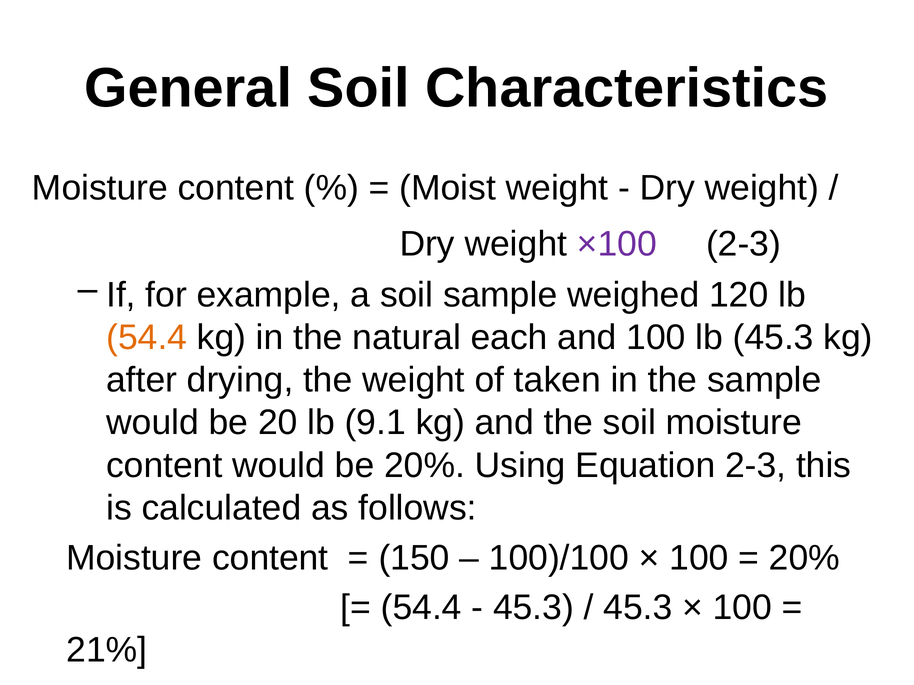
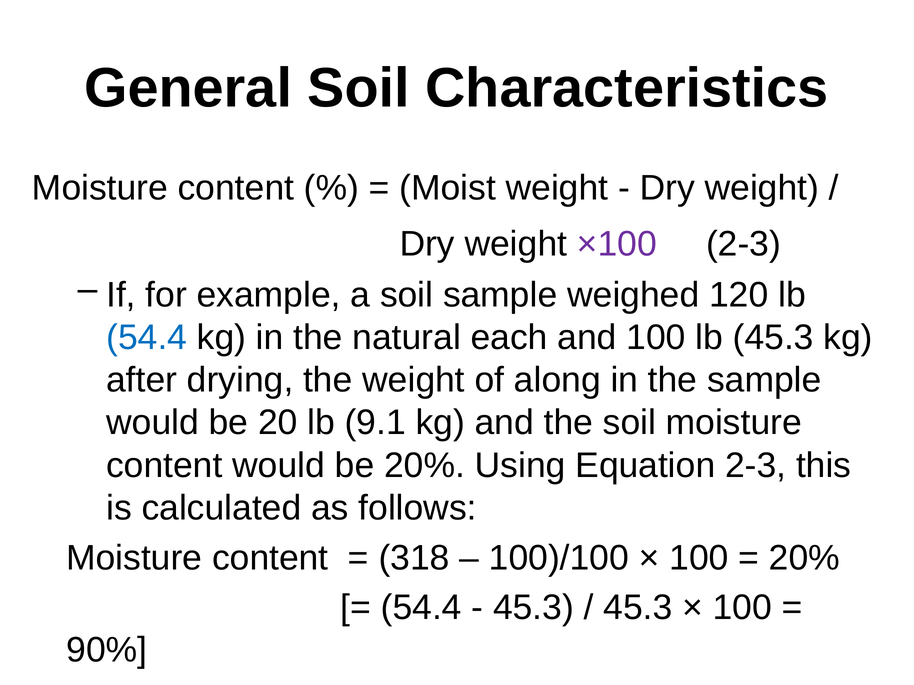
54.4 colour: orange -> blue (147, 338)
taken: taken -> along (557, 380)
150: 150 -> 318 (414, 558)
21%: 21% -> 90% (107, 651)
